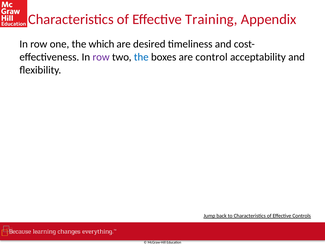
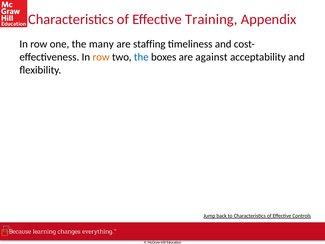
which: which -> many (101, 44)
desired: desired -> staffing (149, 44)
row colour: purple -> orange (101, 57)
control: control -> against (211, 57)
